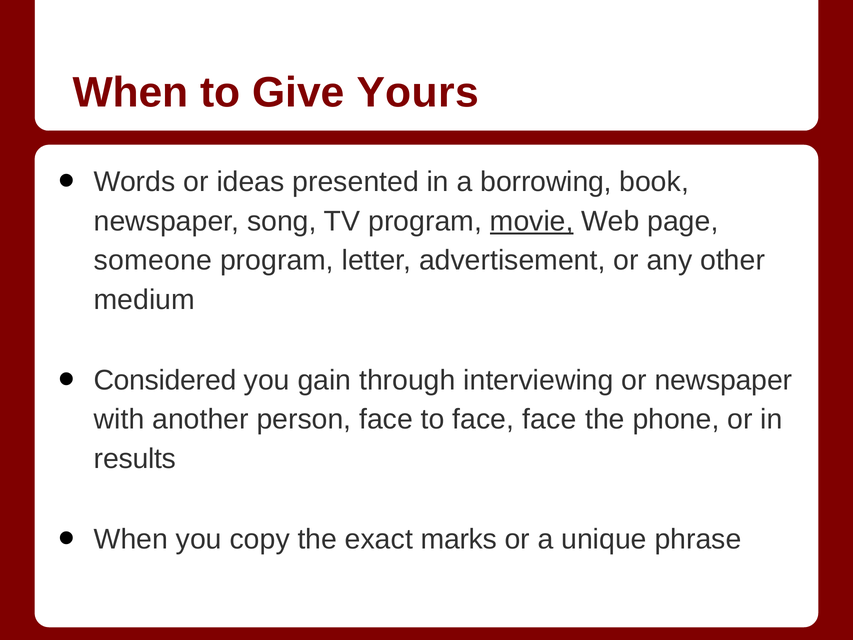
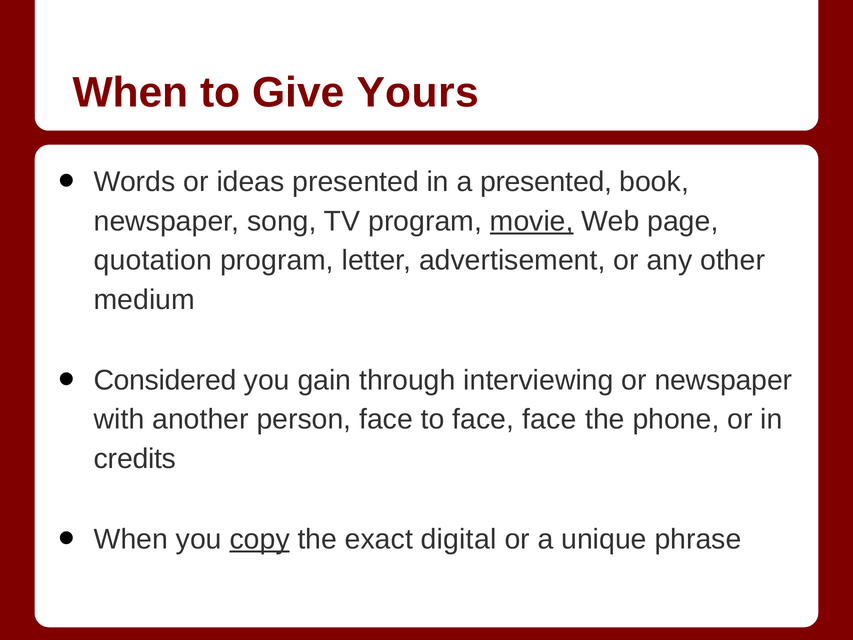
a borrowing: borrowing -> presented (546, 182)
someone: someone -> quotation (153, 260)
results: results -> credits (135, 459)
copy underline: none -> present (260, 539)
marks: marks -> digital (459, 539)
